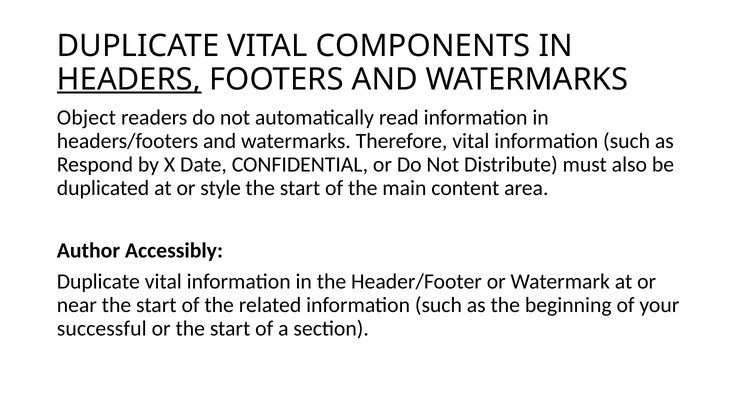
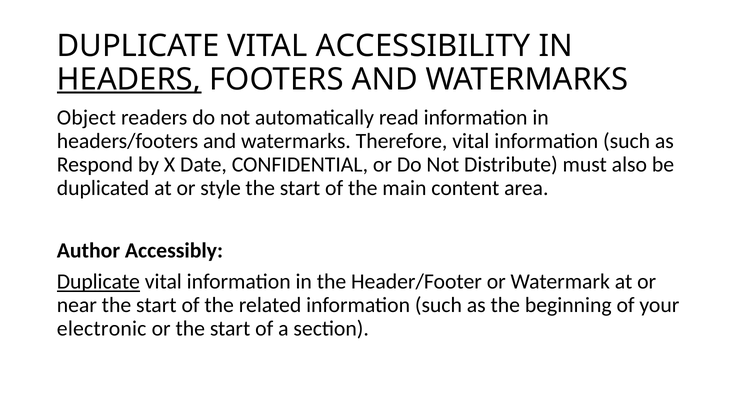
COMPONENTS: COMPONENTS -> ACCESSIBILITY (423, 46)
Duplicate underline: none -> present (98, 282)
successful: successful -> electronic (102, 329)
